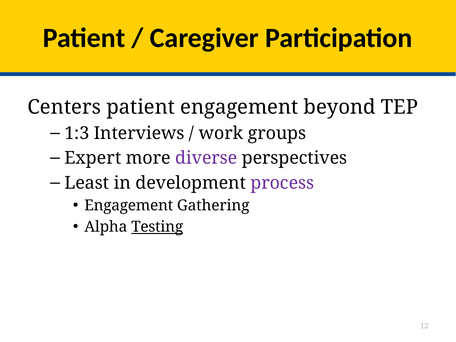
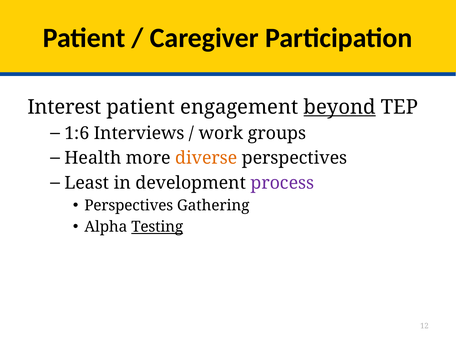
Centers: Centers -> Interest (64, 107)
beyond underline: none -> present (340, 107)
1:3: 1:3 -> 1:6 (77, 133)
Expert: Expert -> Health (93, 158)
diverse colour: purple -> orange (206, 158)
Engagement: Engagement -> Perspectives (129, 206)
